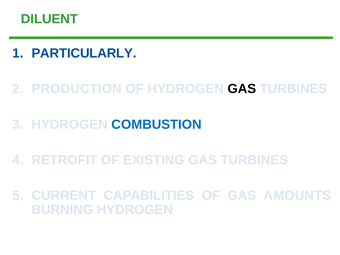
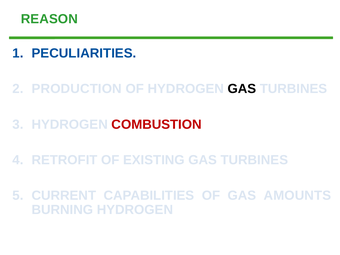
DILUENT: DILUENT -> REASON (49, 19)
PARTICULARLY: PARTICULARLY -> PECULIARITIES (84, 53)
COMBUSTION colour: blue -> red (157, 124)
